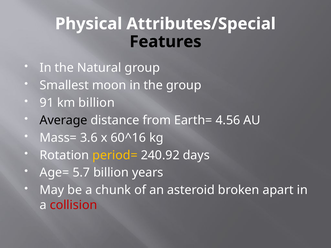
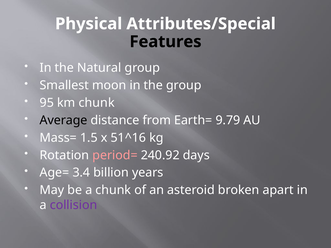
91: 91 -> 95 (47, 103)
km billion: billion -> chunk (97, 103)
4.56: 4.56 -> 9.79 (228, 120)
3.6: 3.6 -> 1.5 (89, 138)
60^16: 60^16 -> 51^16 (128, 138)
period= colour: yellow -> pink (115, 155)
5.7: 5.7 -> 3.4 (81, 173)
collision colour: red -> purple (74, 205)
